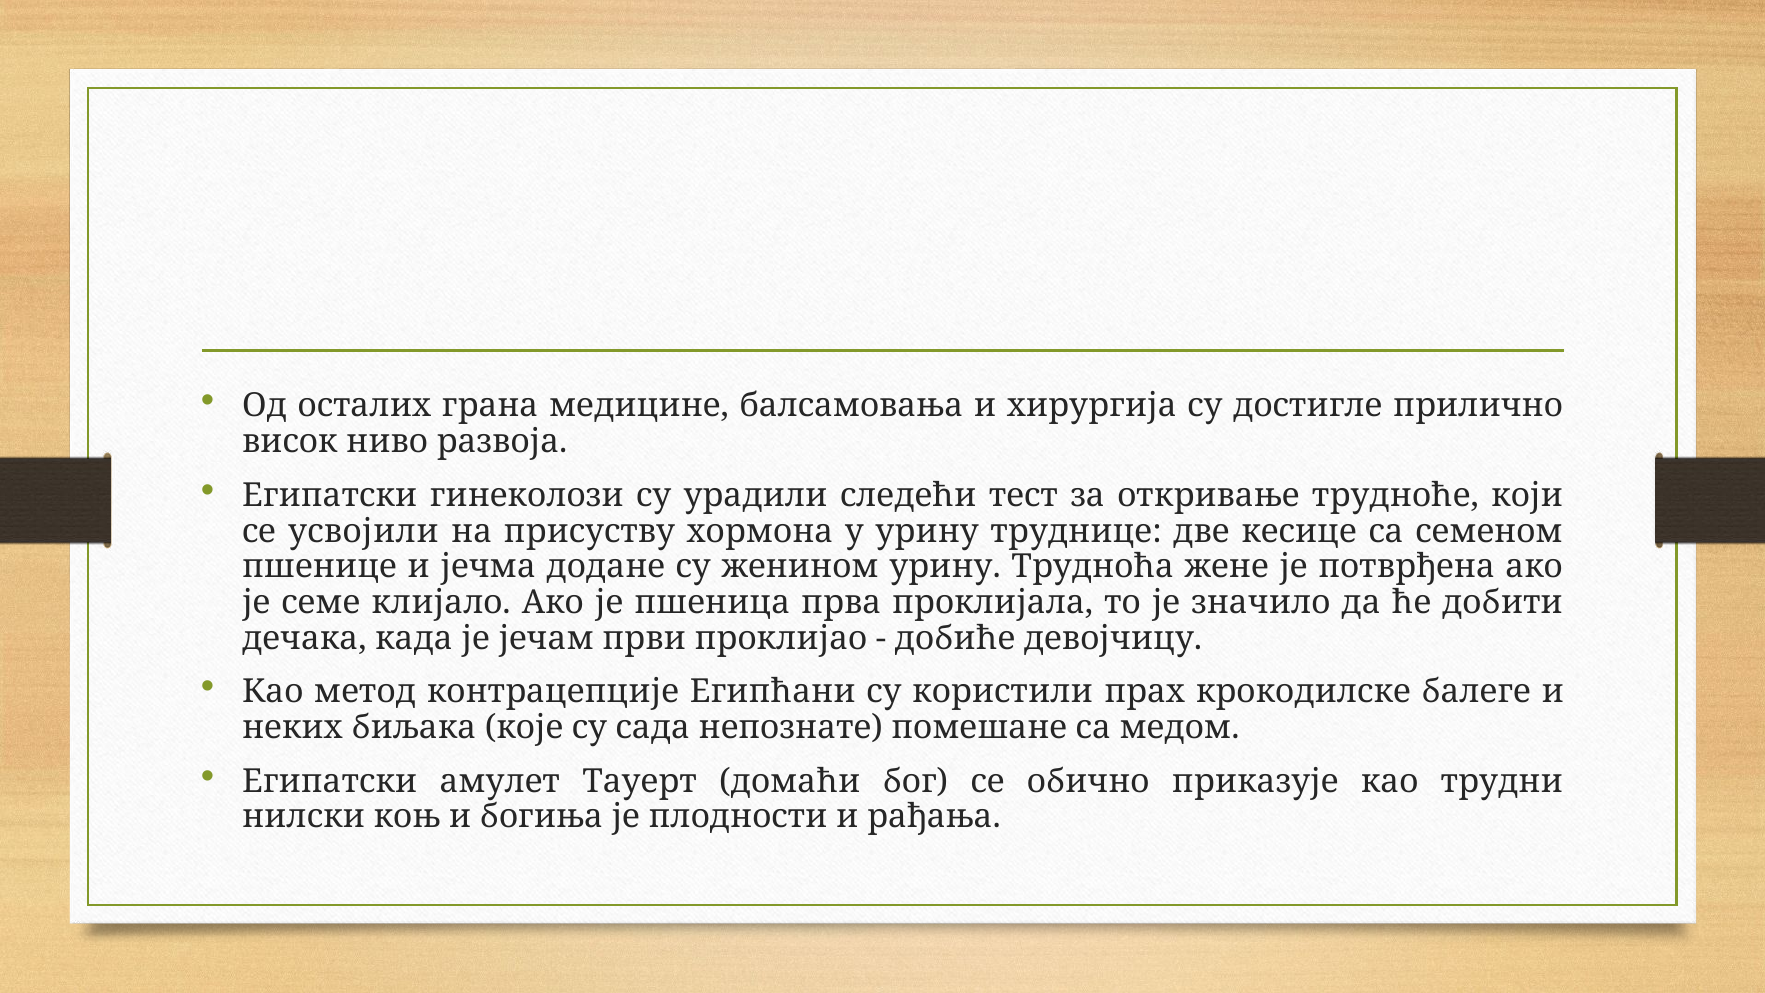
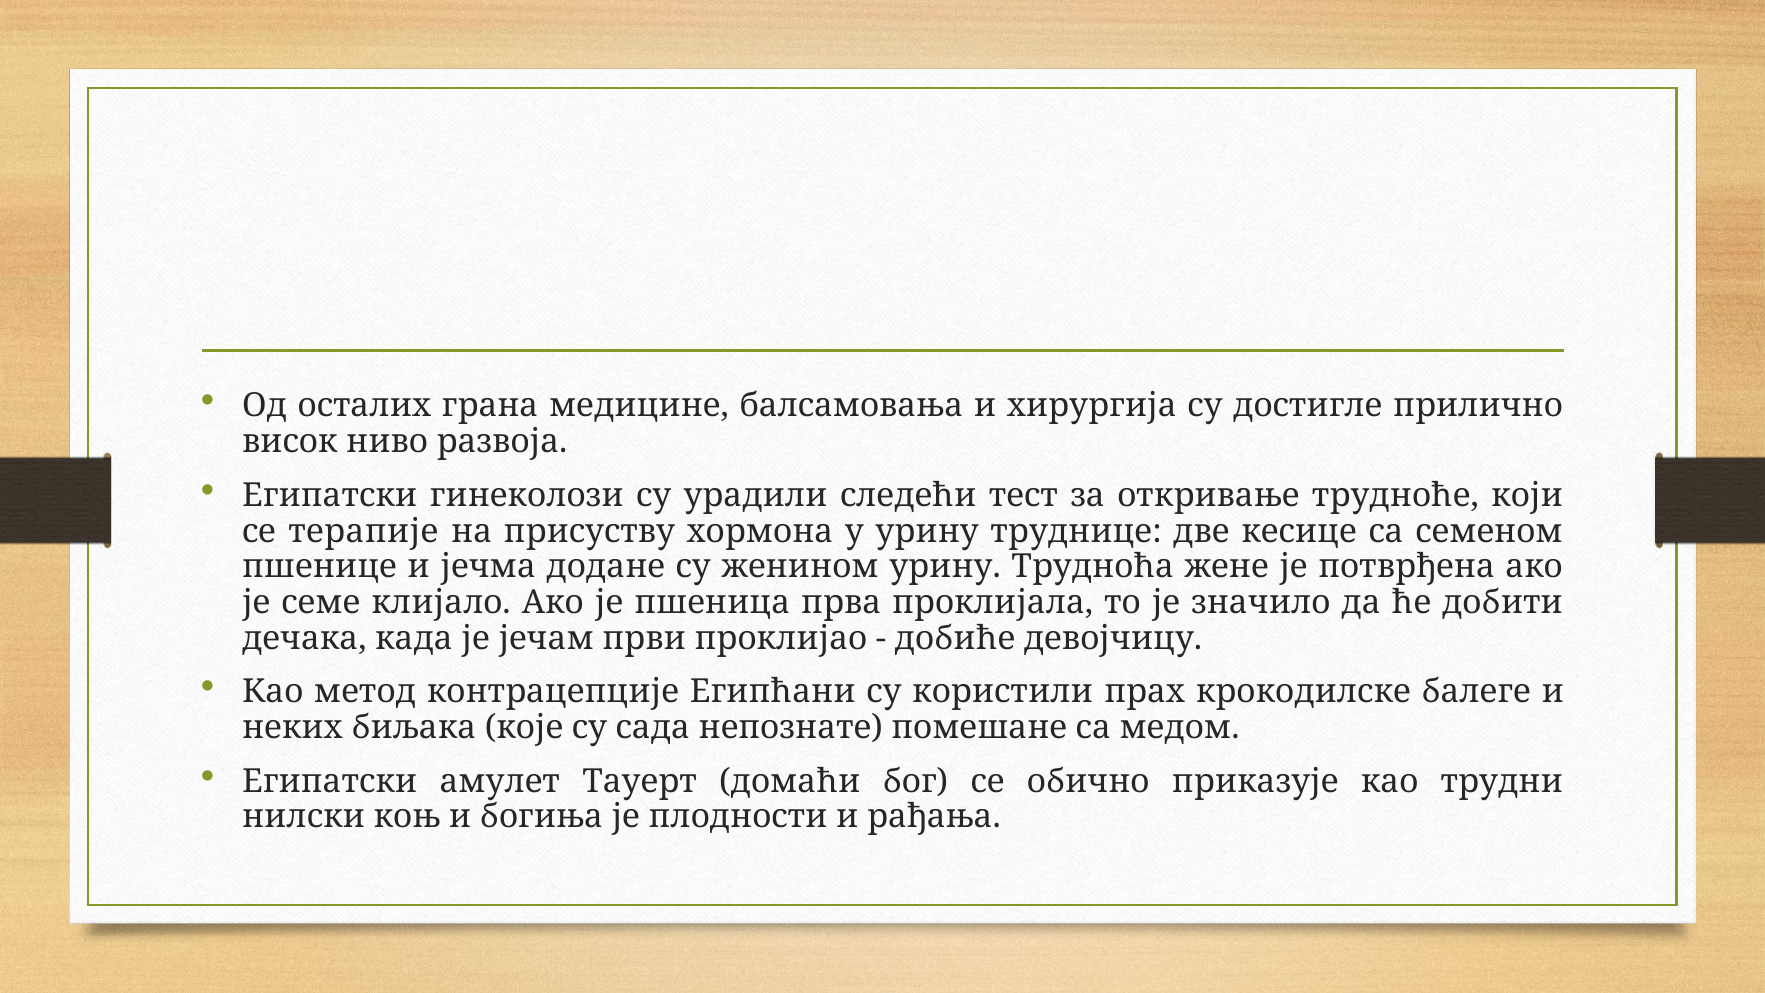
усвојили: усвојили -> терапије (363, 531)
